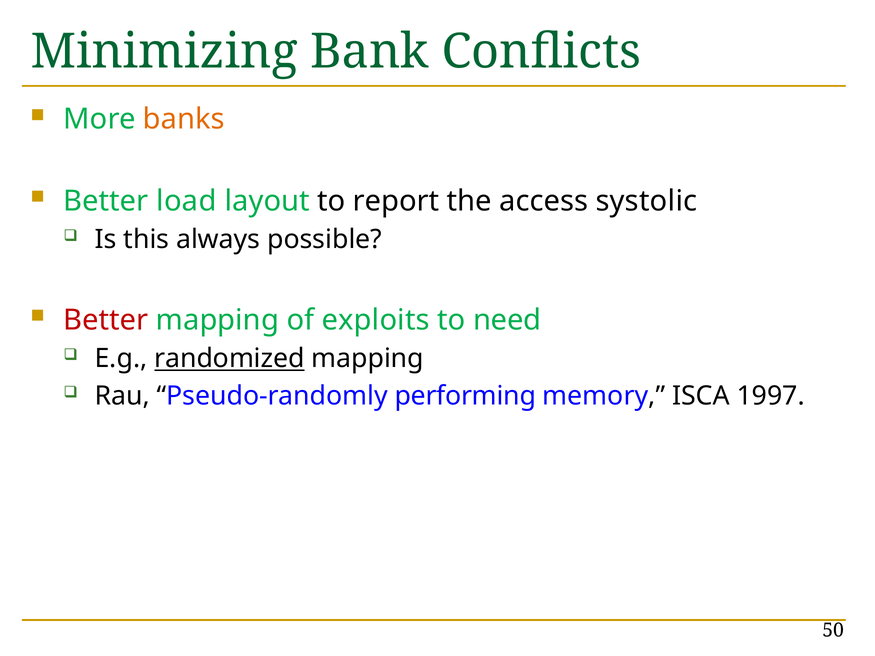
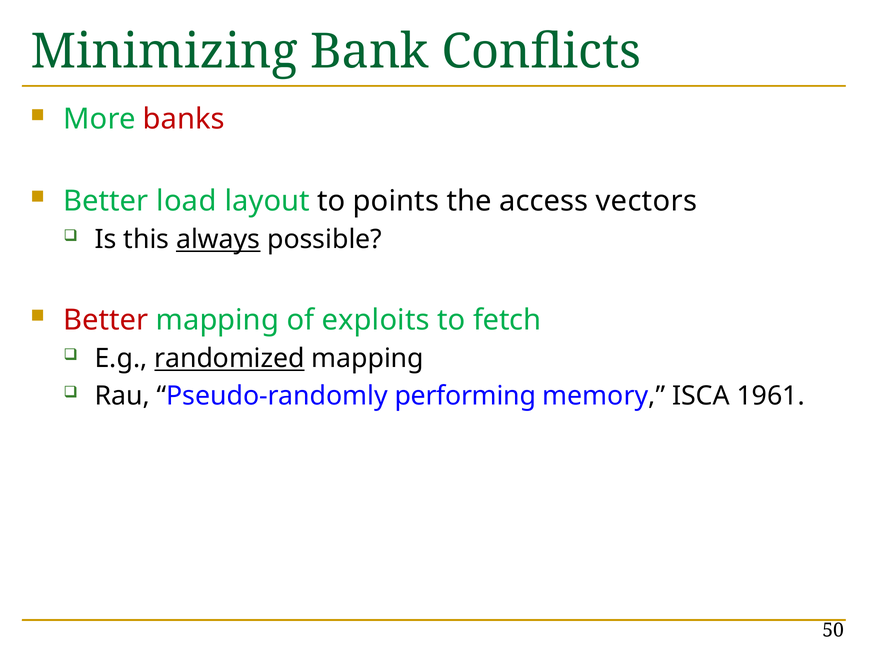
banks colour: orange -> red (184, 119)
report: report -> points (396, 201)
systolic: systolic -> vectors (646, 201)
always underline: none -> present (218, 240)
need: need -> fetch (507, 320)
1997: 1997 -> 1961 (771, 396)
